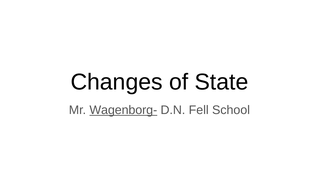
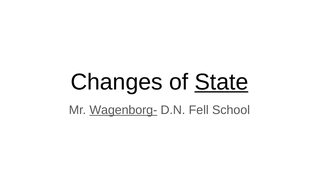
State underline: none -> present (221, 82)
